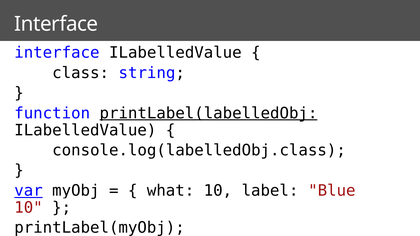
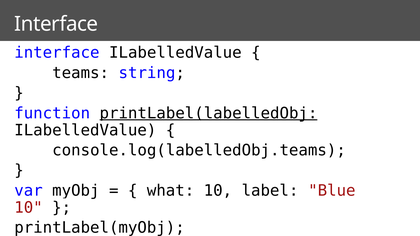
class: class -> teams (81, 73)
console.log(labelledObj.class: console.log(labelledObj.class -> console.log(labelledObj.teams (199, 150)
var underline: present -> none (29, 191)
